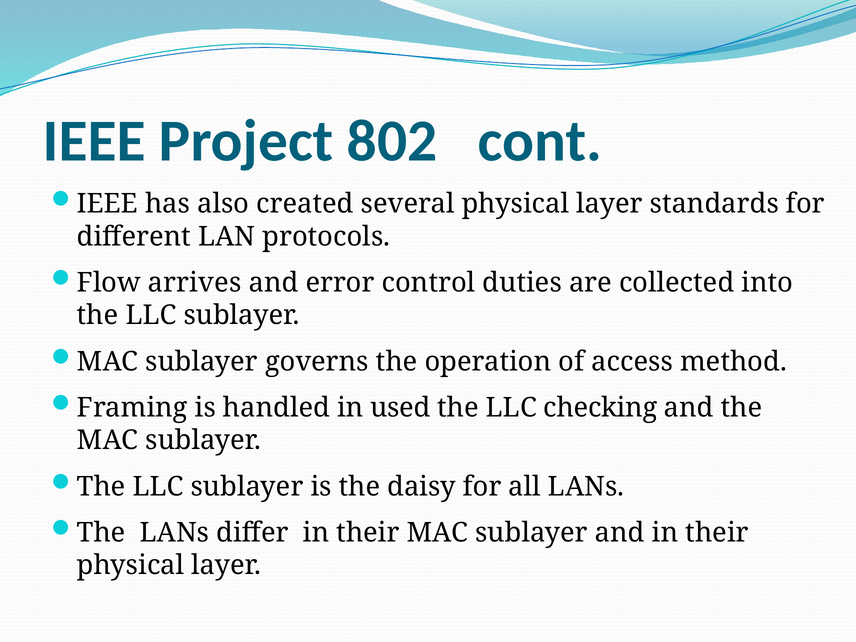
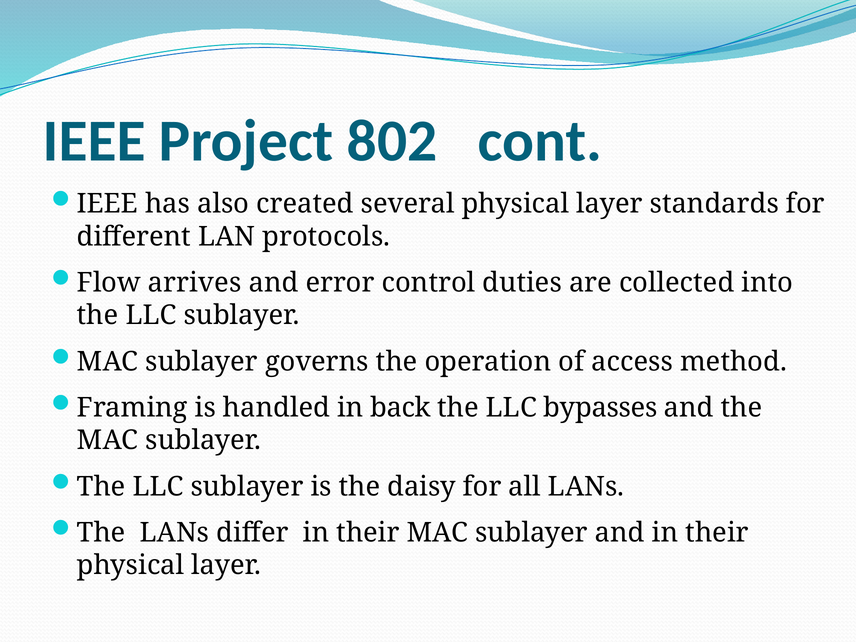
used: used -> back (400, 408)
checking: checking -> bypasses (600, 408)
